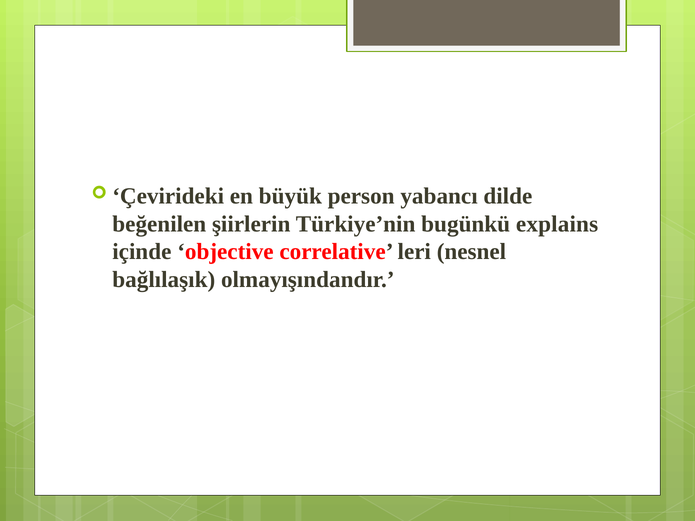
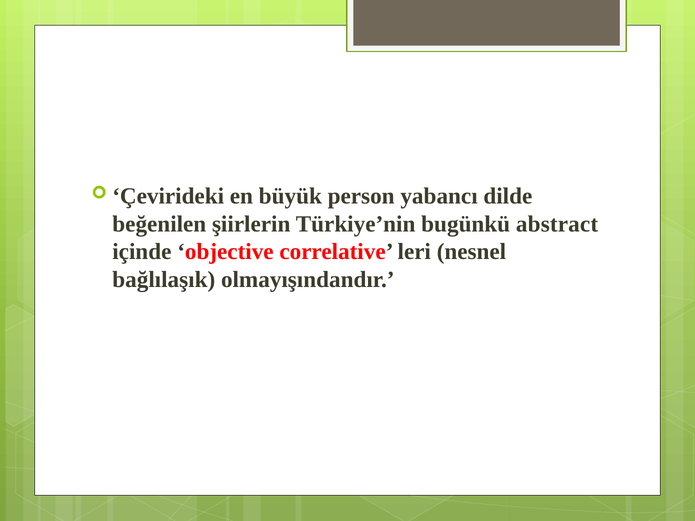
explains: explains -> abstract (557, 224)
